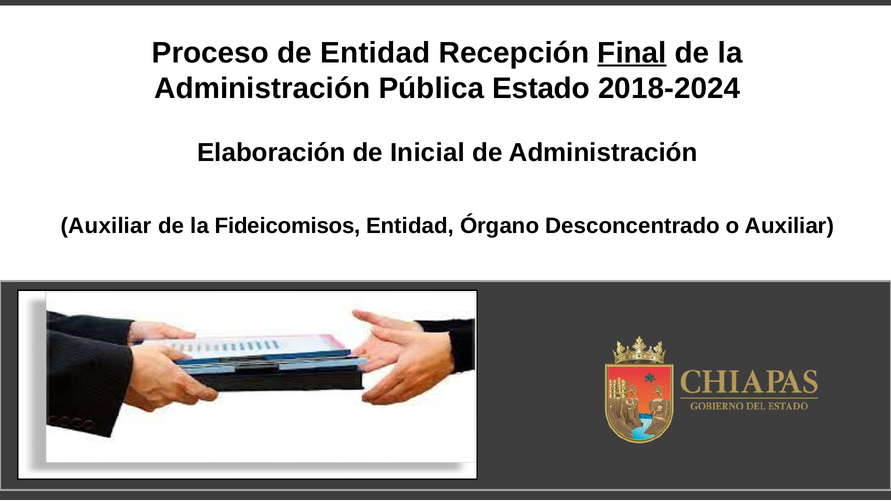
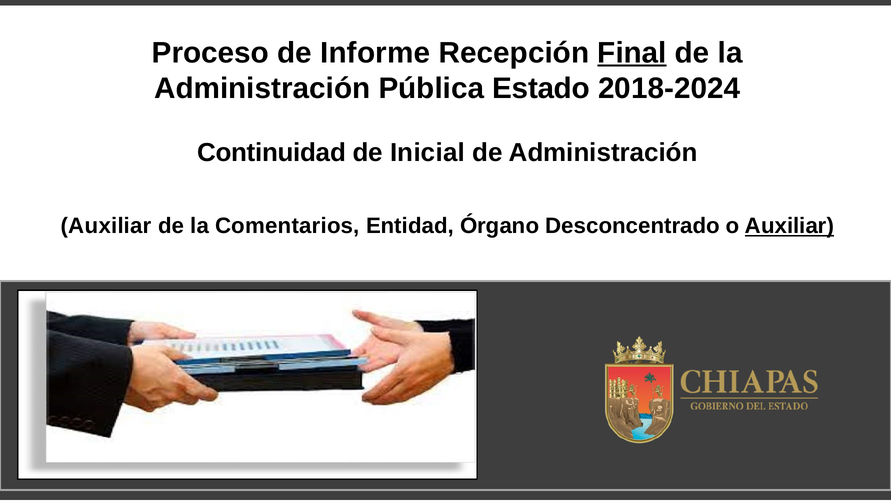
de Entidad: Entidad -> Informe (375, 53)
Elaboración: Elaboración -> Continuidad (271, 153)
Fideicomisos: Fideicomisos -> Comentarios (287, 226)
Auxiliar underline: none -> present (789, 226)
